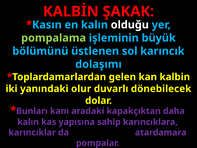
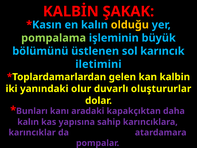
olduğu colour: white -> yellow (130, 25)
dolaşımı: dolaşımı -> iletimini (98, 64)
dönebilecek: dönebilecek -> oluştururlar (161, 89)
